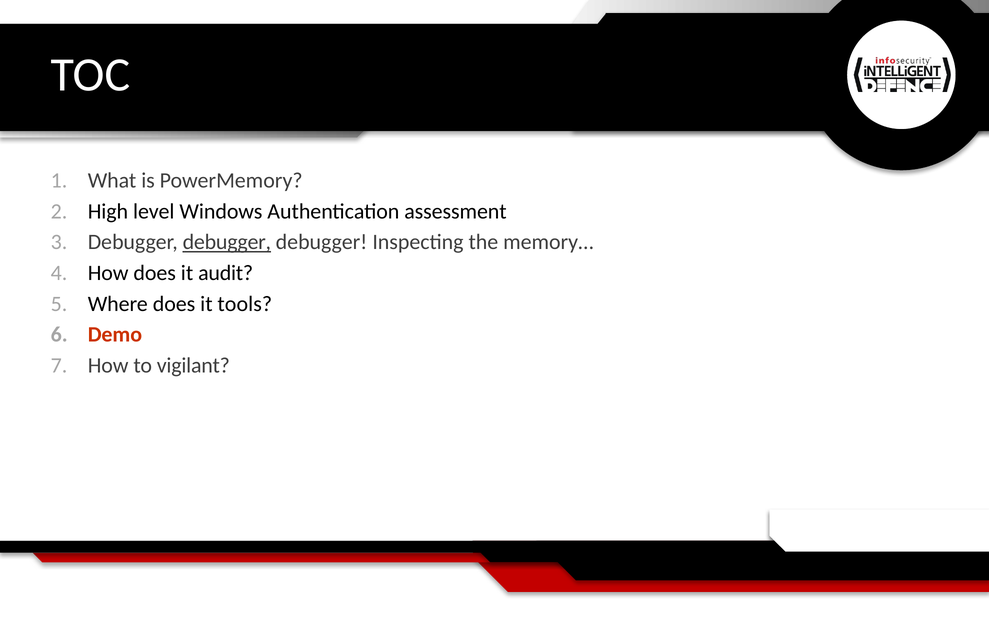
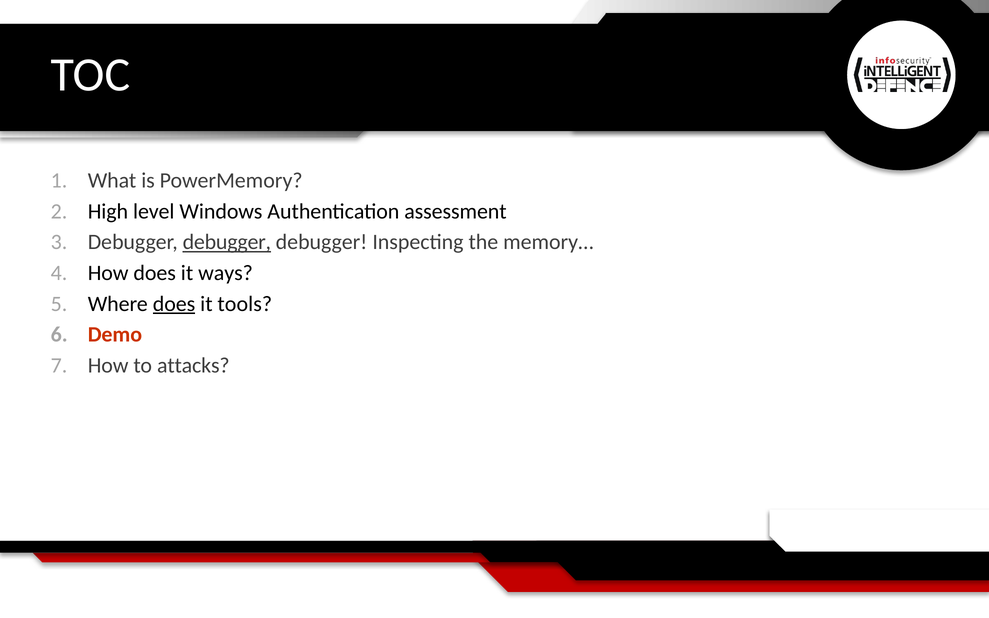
audit: audit -> ways (226, 273)
does underline: none -> present (174, 304)
vigilant: vigilant -> attacks (193, 365)
